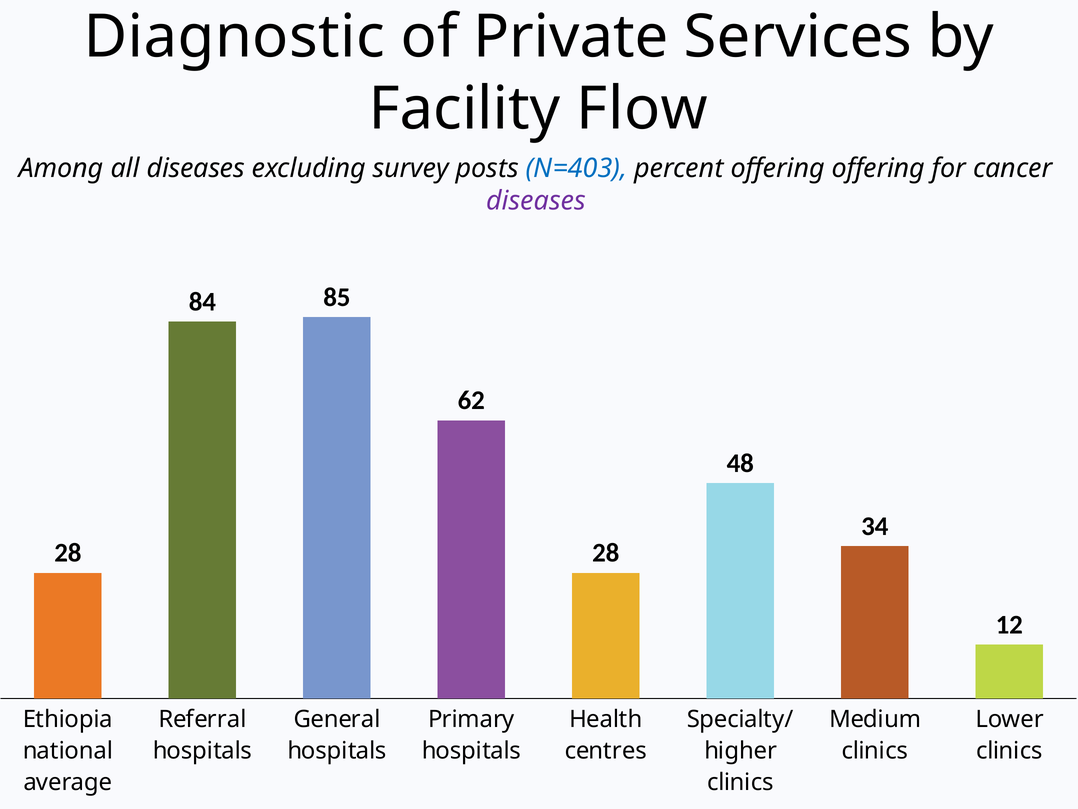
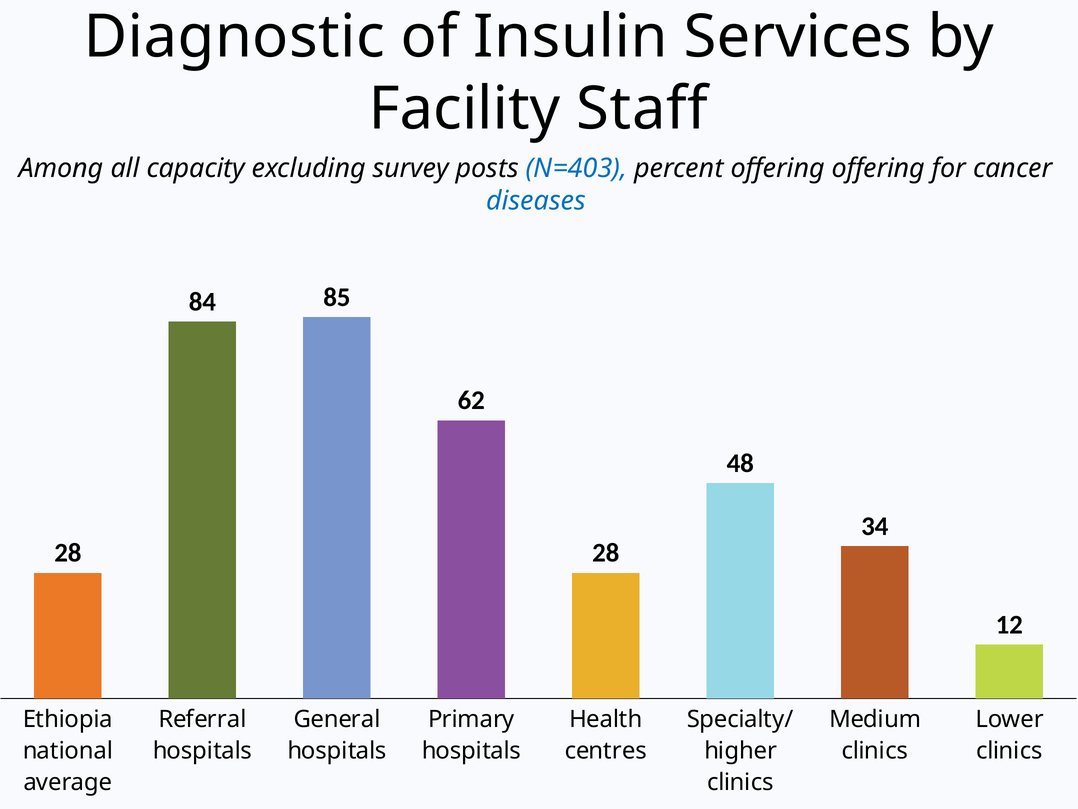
Private: Private -> Insulin (570, 37)
Flow: Flow -> Staff (642, 109)
all diseases: diseases -> capacity (196, 168)
diseases colour: purple -> blue (536, 201)
